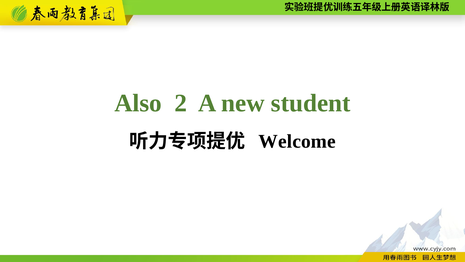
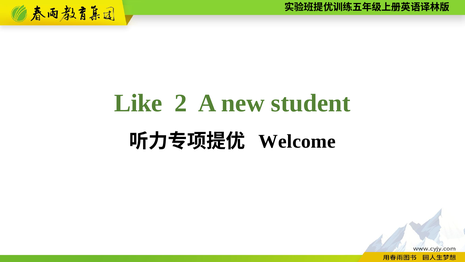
Also: Also -> Like (138, 103)
